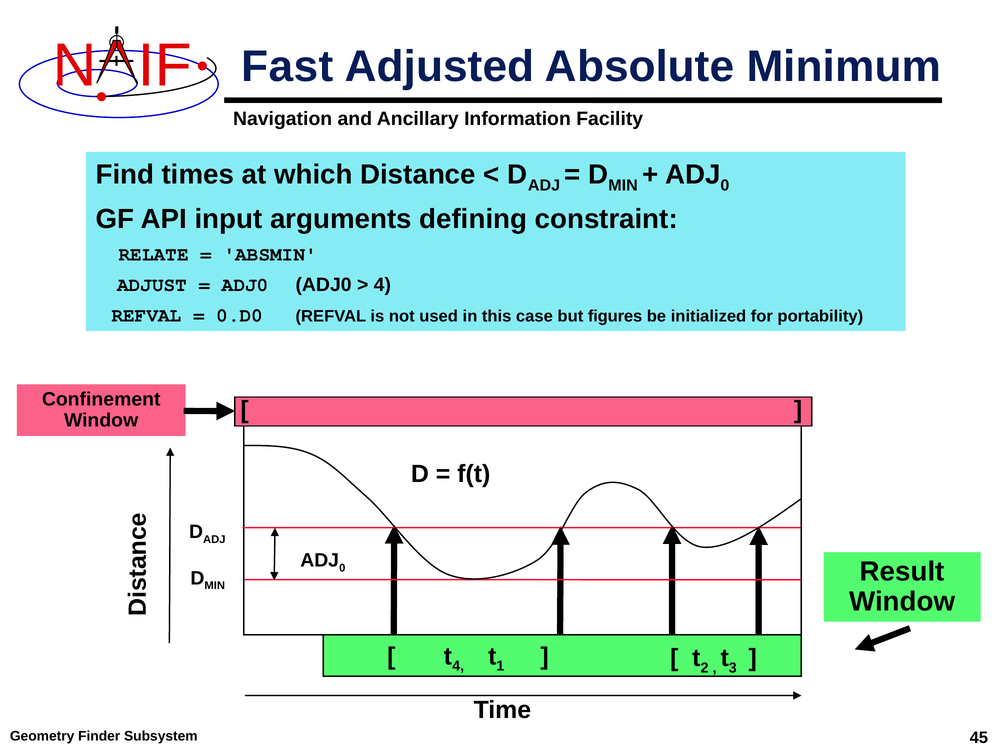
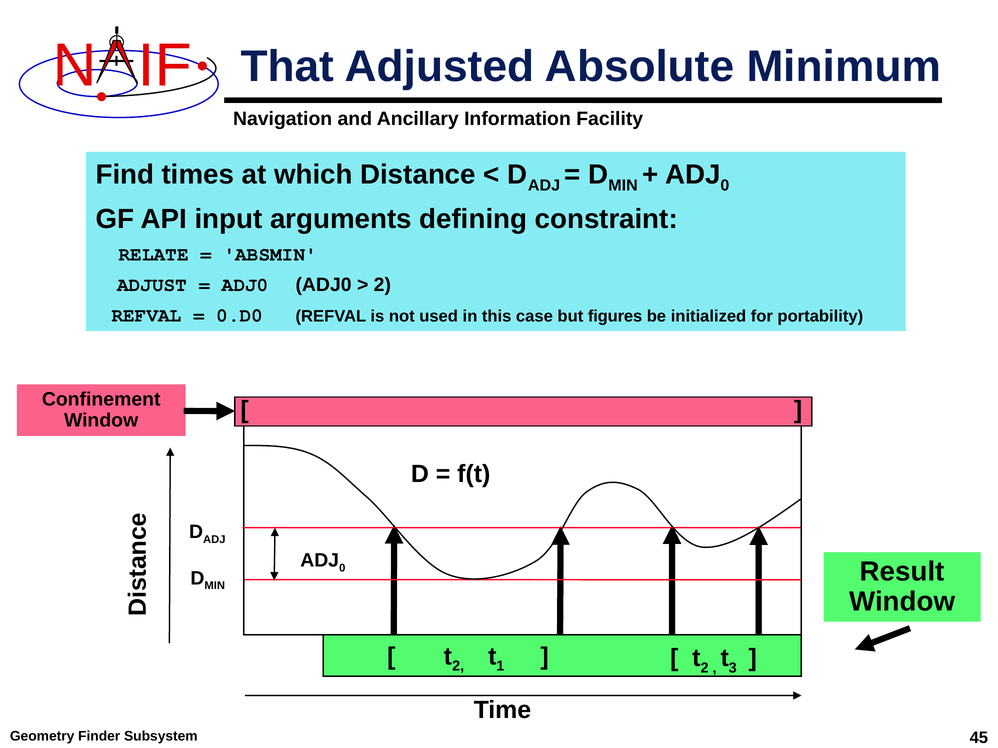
Fast: Fast -> That (288, 67)
4: 4 -> 2 (382, 285)
4: 4 -> 2 (458, 667)
